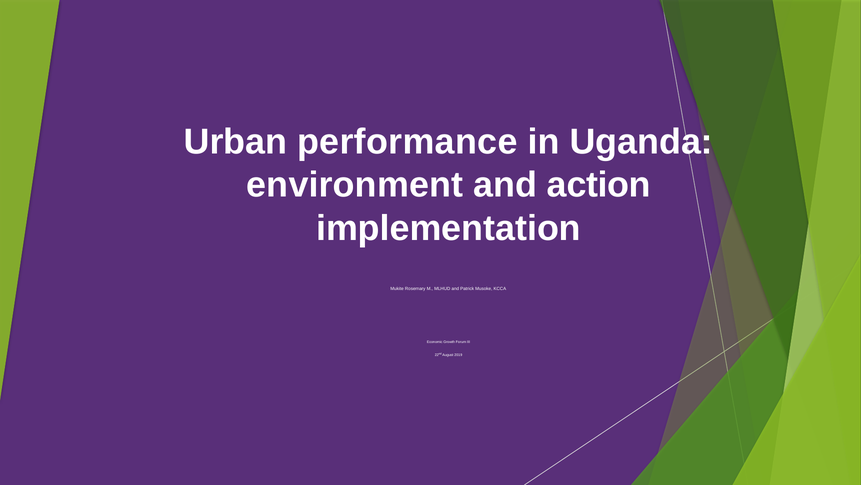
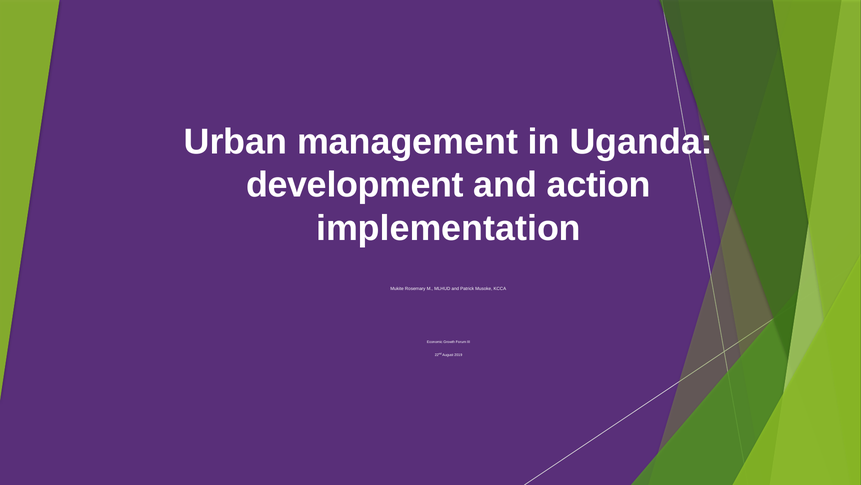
performance: performance -> management (408, 142)
environment: environment -> development (355, 185)
